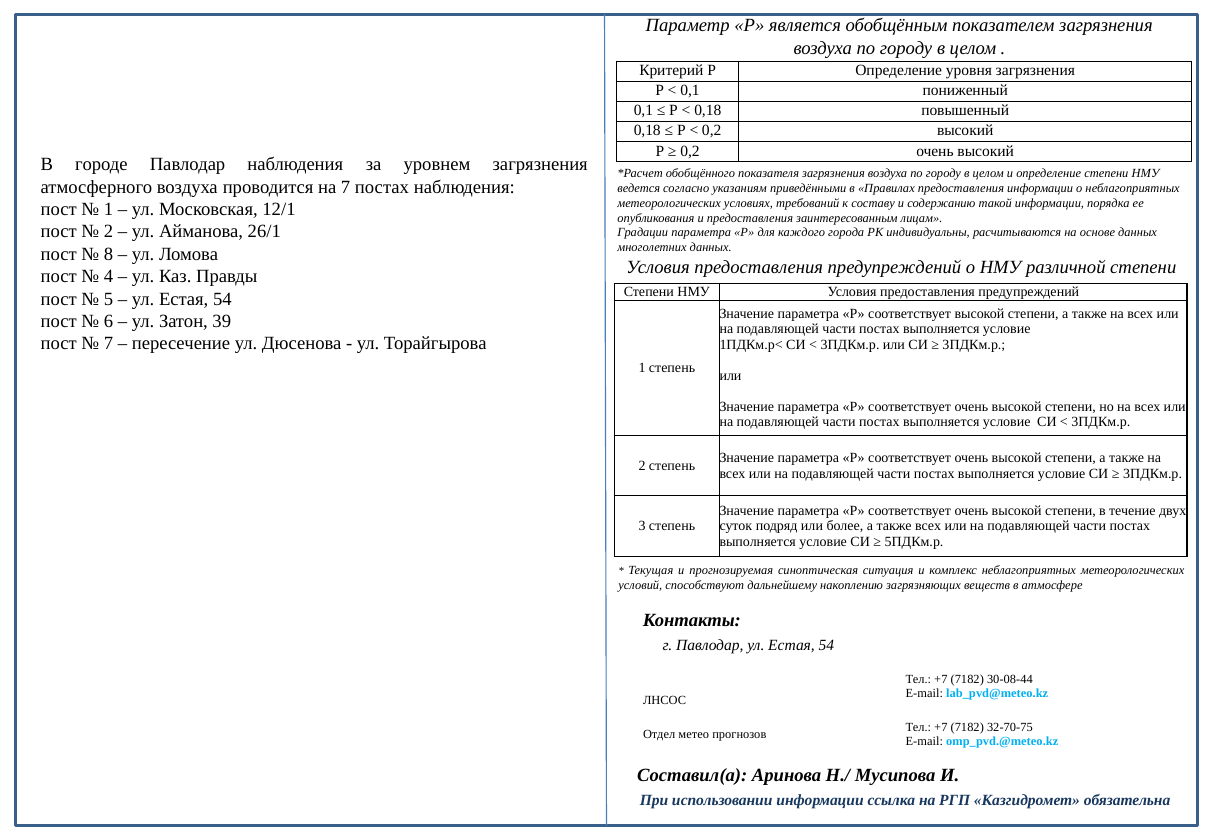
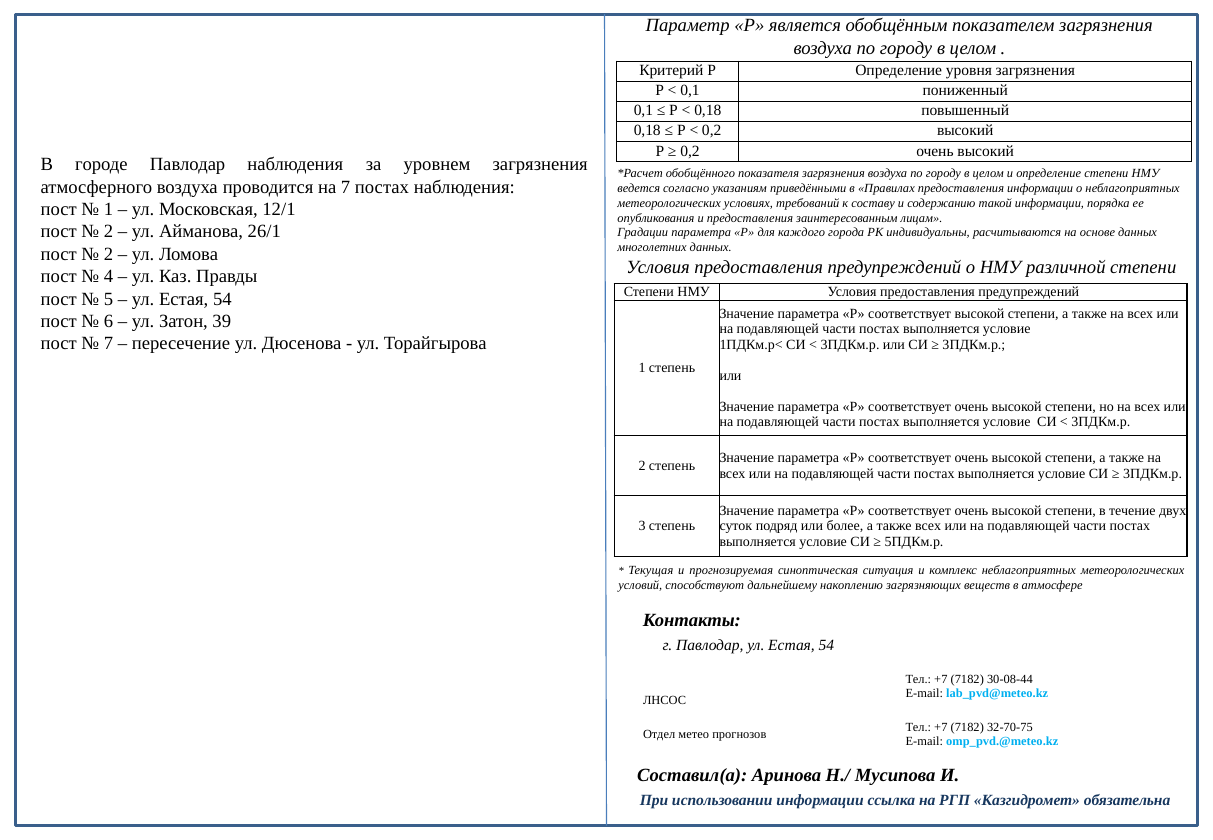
8: 8 -> 2 (109, 254)
